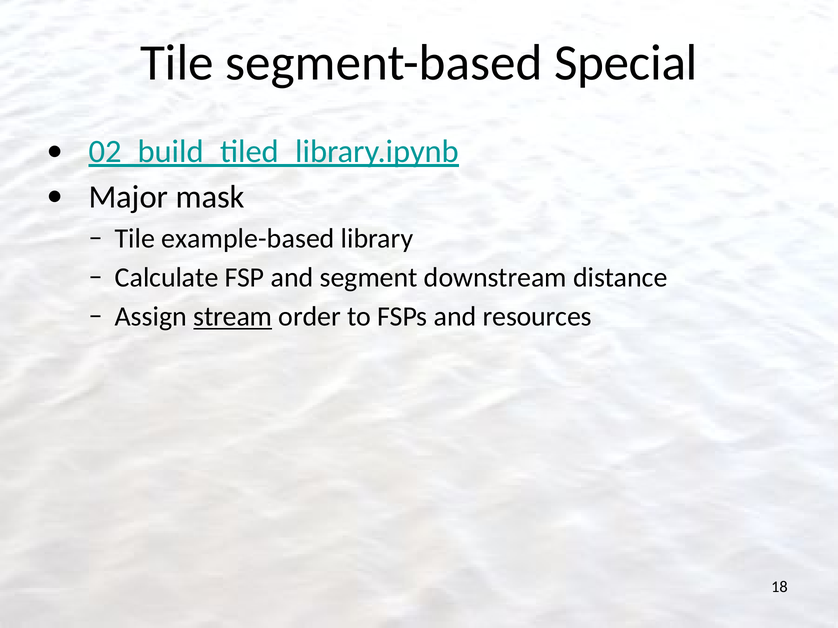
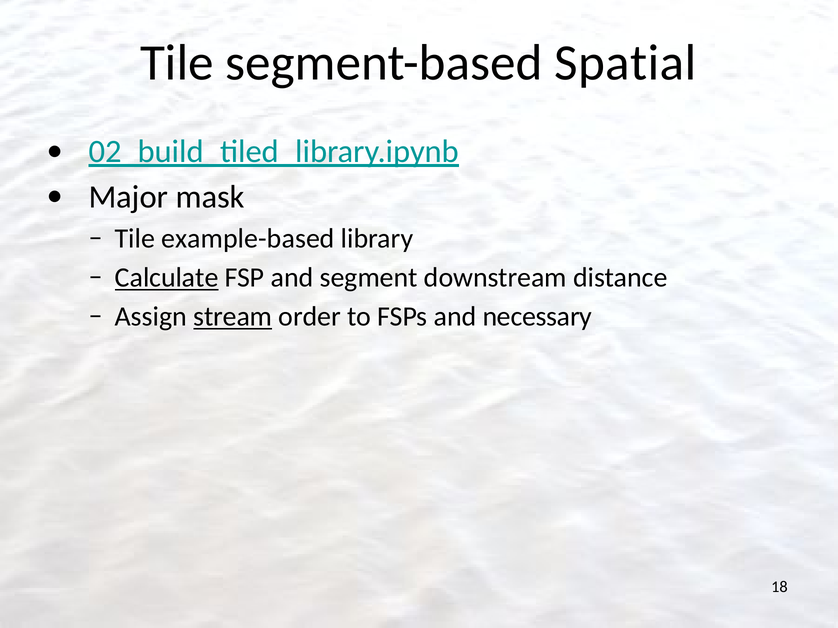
Special: Special -> Spatial (625, 63)
Calculate underline: none -> present (167, 278)
resources: resources -> necessary (537, 317)
